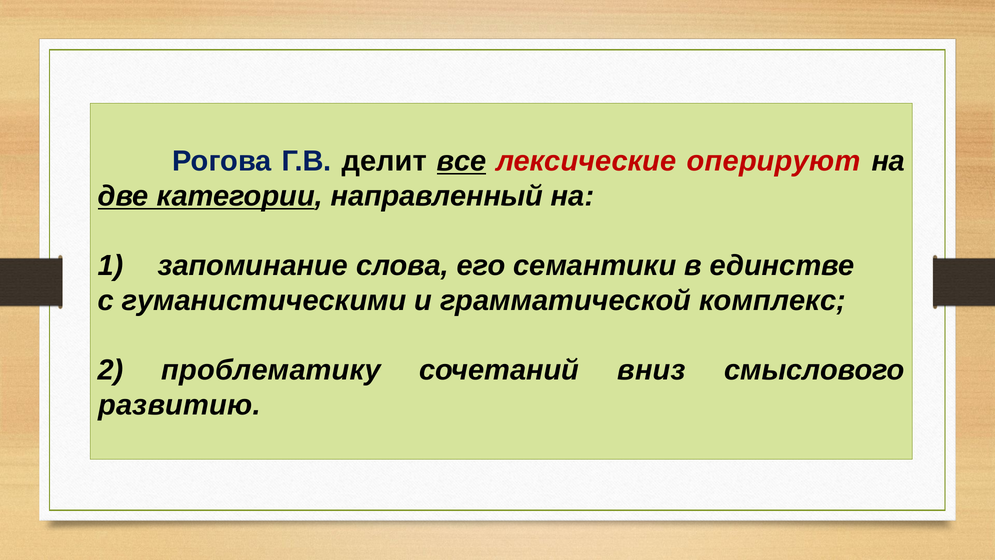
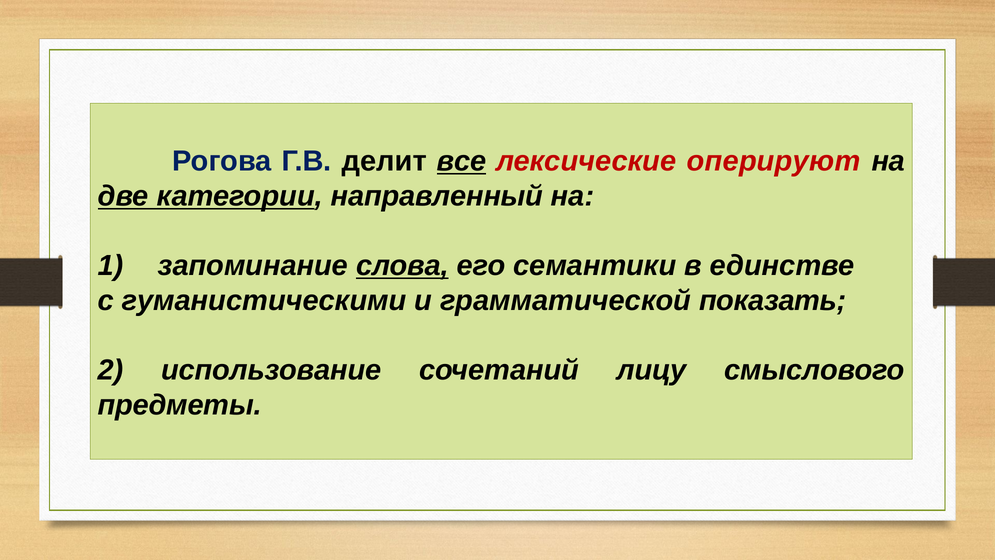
слова underline: none -> present (402, 266)
комплекс: комплекс -> показать (773, 300)
проблематику: проблематику -> использование (271, 370)
вниз: вниз -> лицу (652, 370)
развитию: развитию -> предметы (180, 405)
